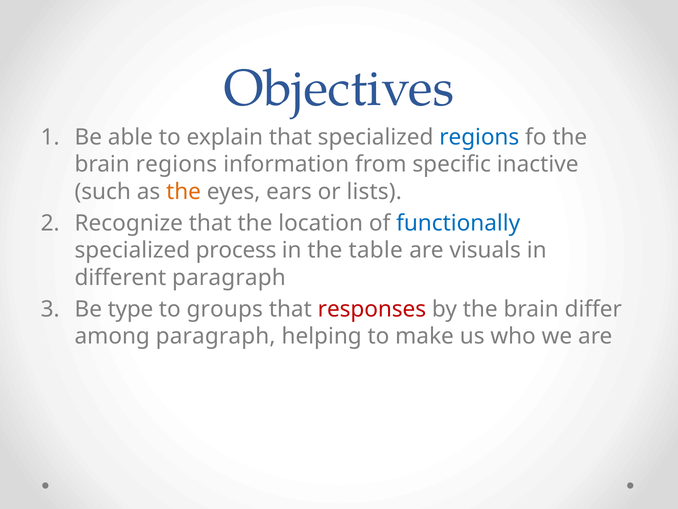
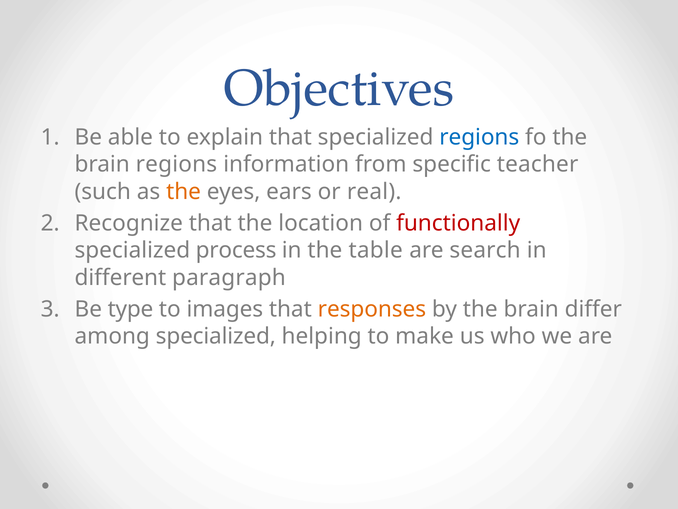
inactive: inactive -> teacher (538, 164)
lists: lists -> real (374, 191)
functionally colour: blue -> red (458, 223)
visuals: visuals -> search (485, 250)
groups: groups -> images (225, 309)
responses colour: red -> orange (372, 309)
among paragraph: paragraph -> specialized (216, 336)
